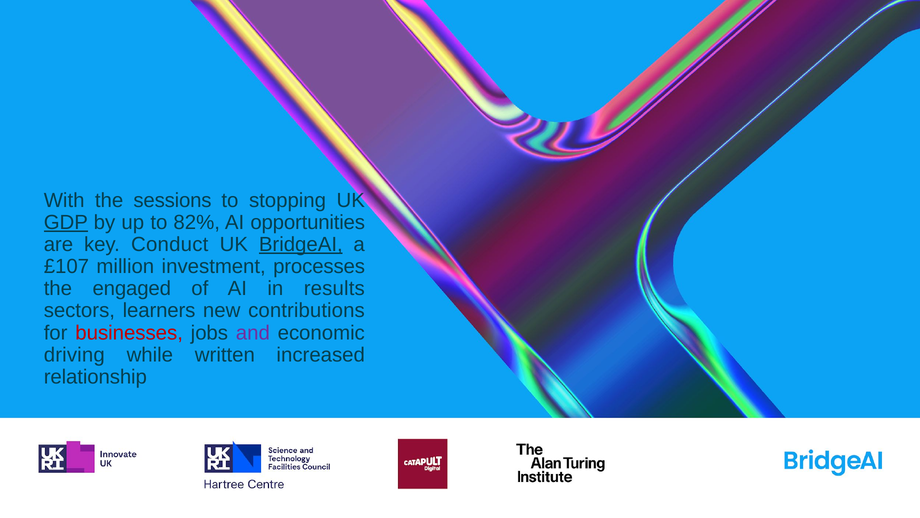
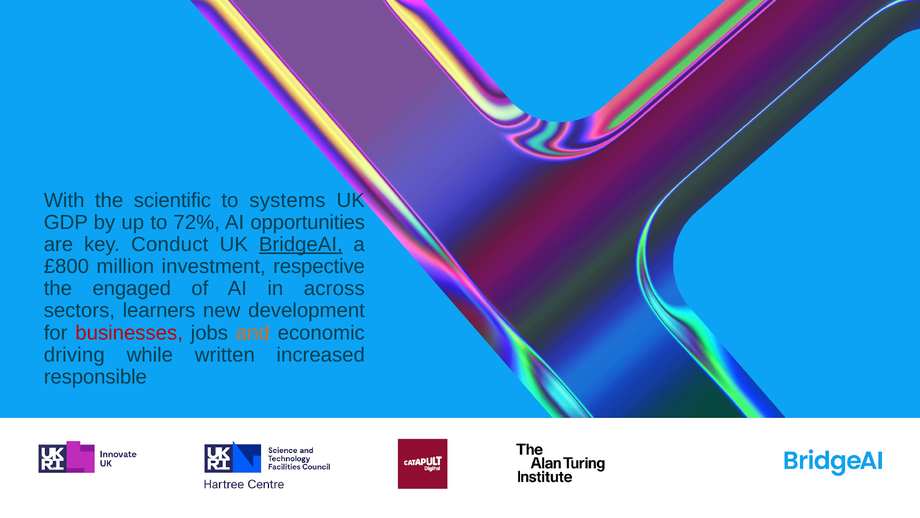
sessions: sessions -> scientific (172, 200)
stopping: stopping -> systems (287, 200)
GDP underline: present -> none (66, 222)
82%: 82% -> 72% (197, 222)
£107: £107 -> £800 (66, 266)
processes: processes -> respective (319, 266)
results: results -> across (334, 288)
contributions: contributions -> development (307, 310)
and colour: purple -> orange (253, 333)
relationship: relationship -> responsible (95, 377)
